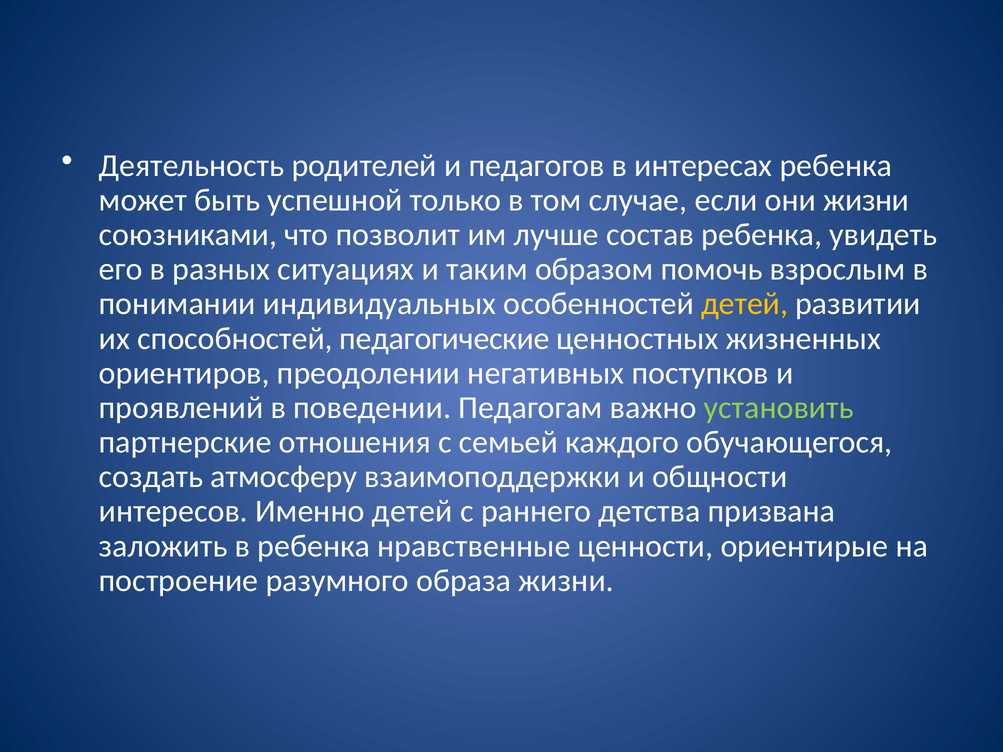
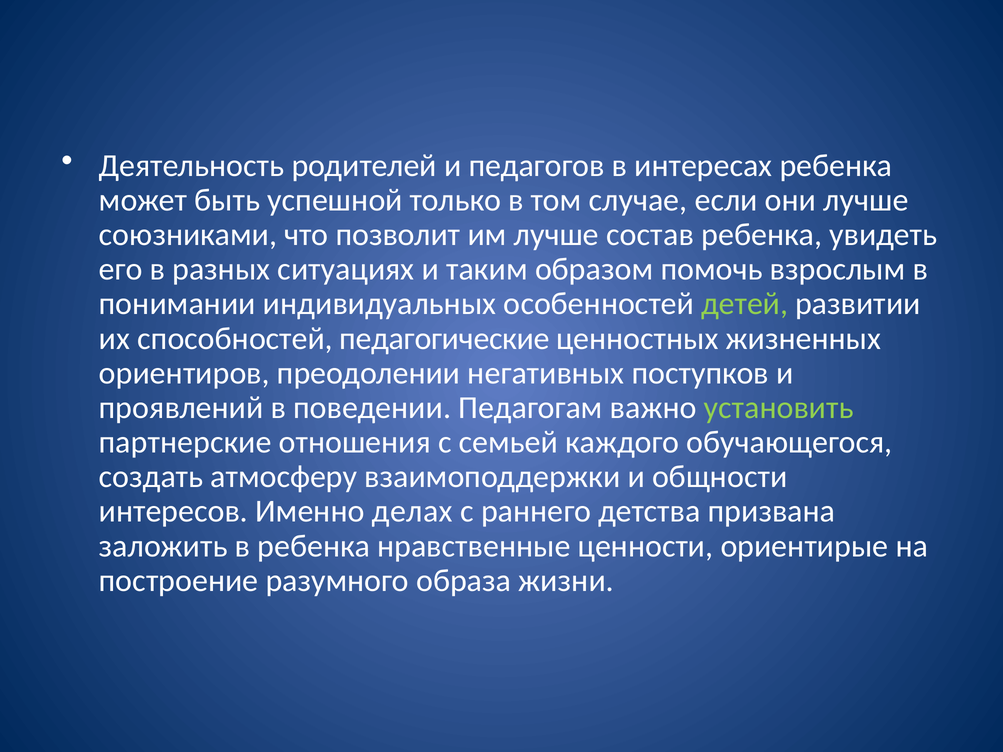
они жизни: жизни -> лучше (866, 200)
детей colour: yellow -> light green (745, 304)
Именно детей: детей -> делах (412, 512)
